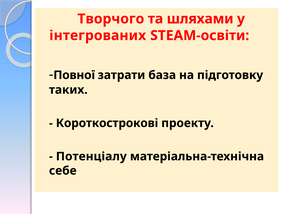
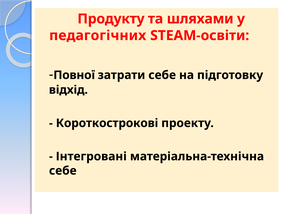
Творчого: Творчого -> Продукту (111, 19)
інтегрованих: інтегрованих -> педагогічних (98, 35)
затрати база: база -> себе (162, 75)
таких: таких -> відхід (68, 90)
Потенціалу: Потенціалу -> Інтегровані (91, 156)
